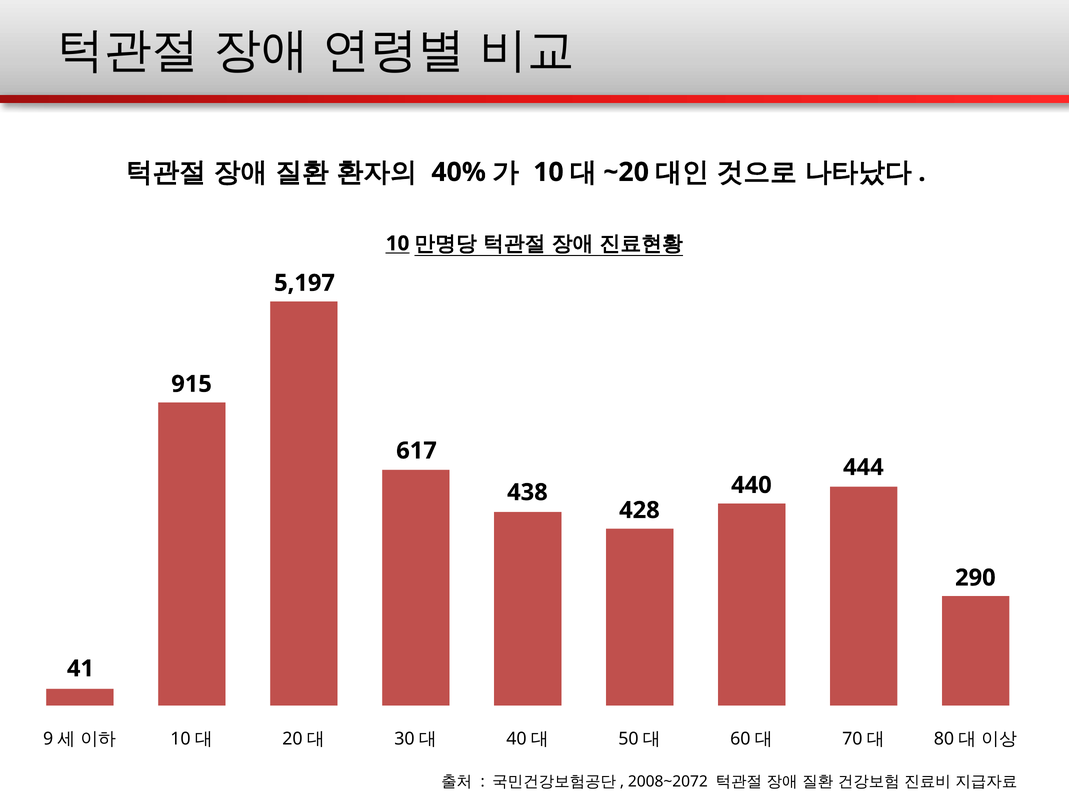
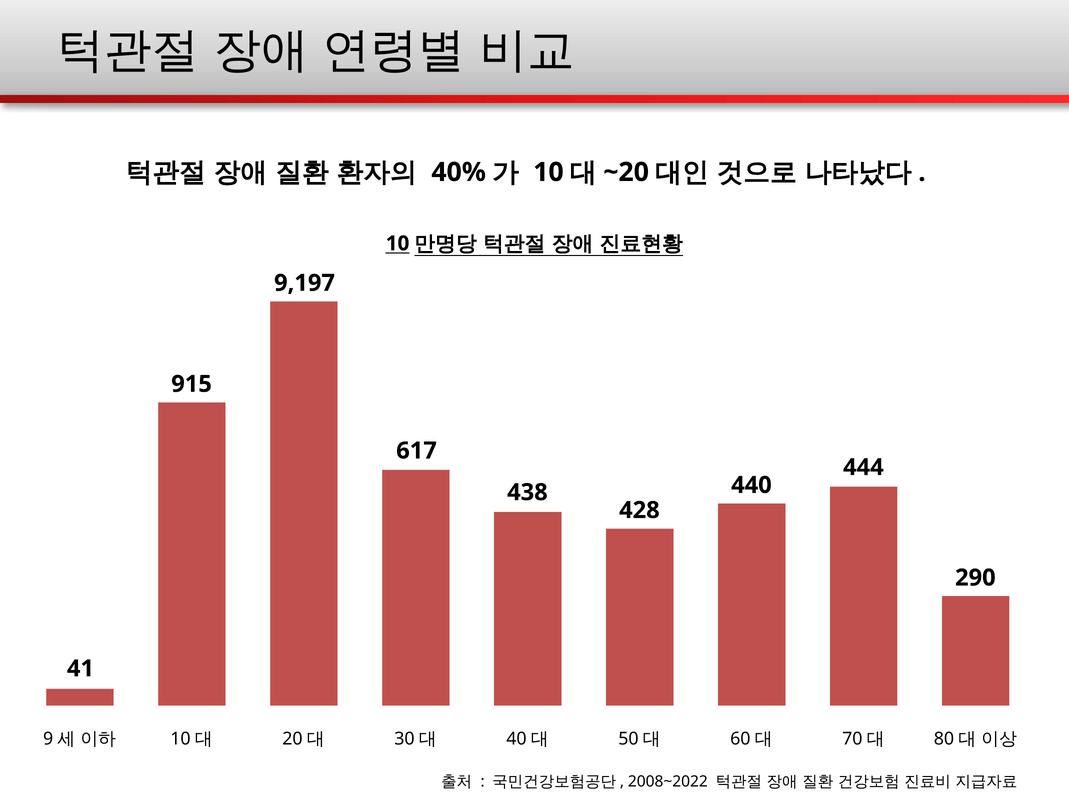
5,197: 5,197 -> 9,197 (305, 283)
2008~2072: 2008~2072 -> 2008~2022 (668, 781)
